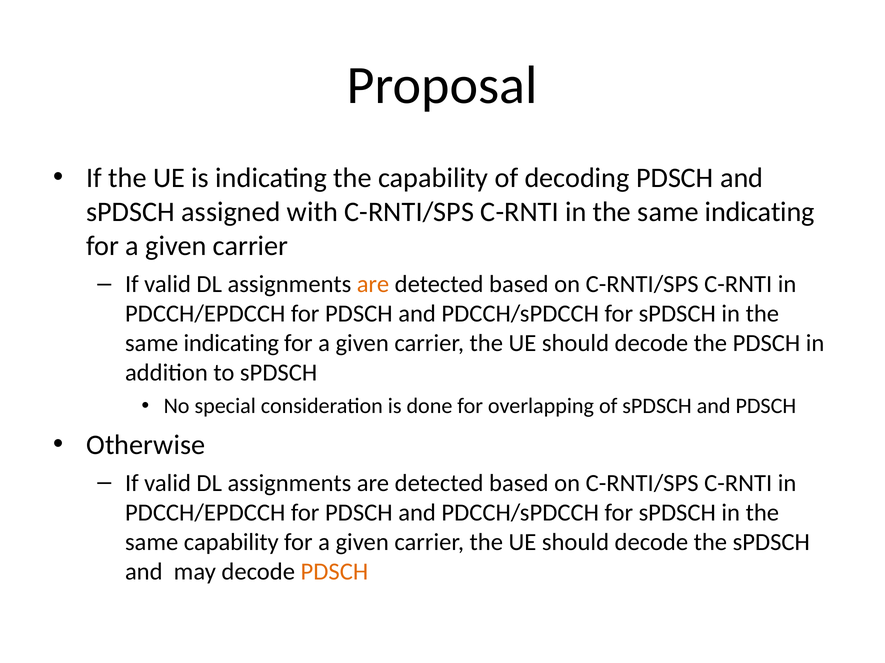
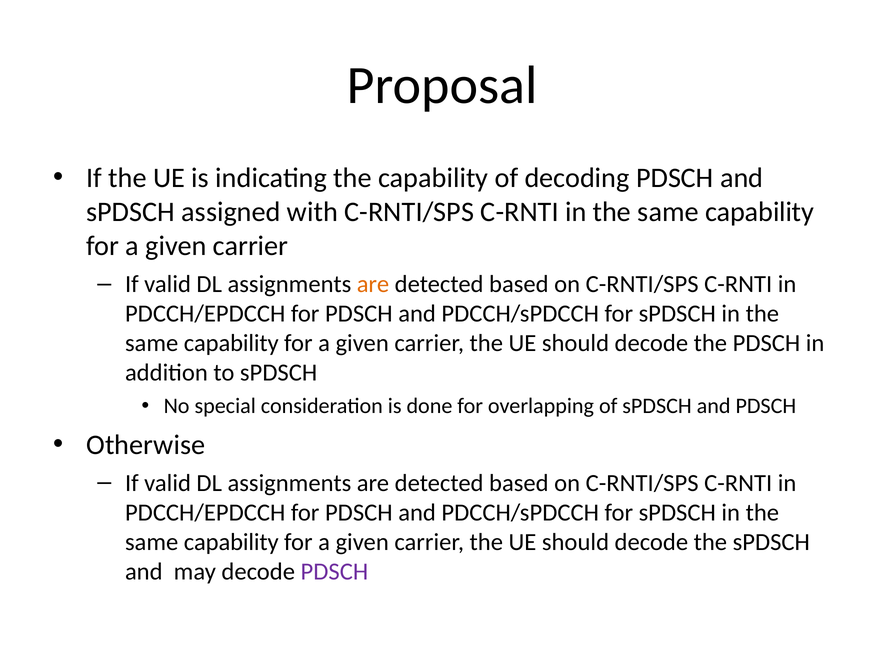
indicating: indicating -> capability (760, 212)
indicating: indicating -> capability (231, 343)
PDSCH colour: orange -> purple (334, 572)
